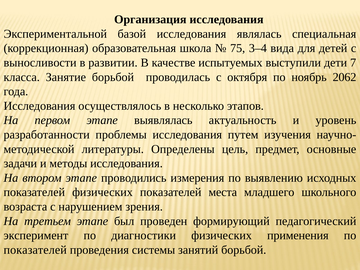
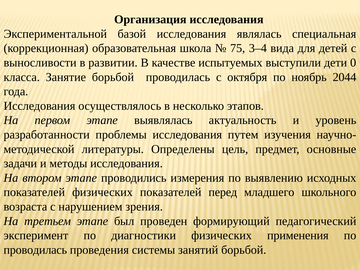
7: 7 -> 0 (353, 63)
2062: 2062 -> 2044 (344, 77)
места: места -> перед (223, 192)
показателей: показателей -> проводилась (35, 250)
